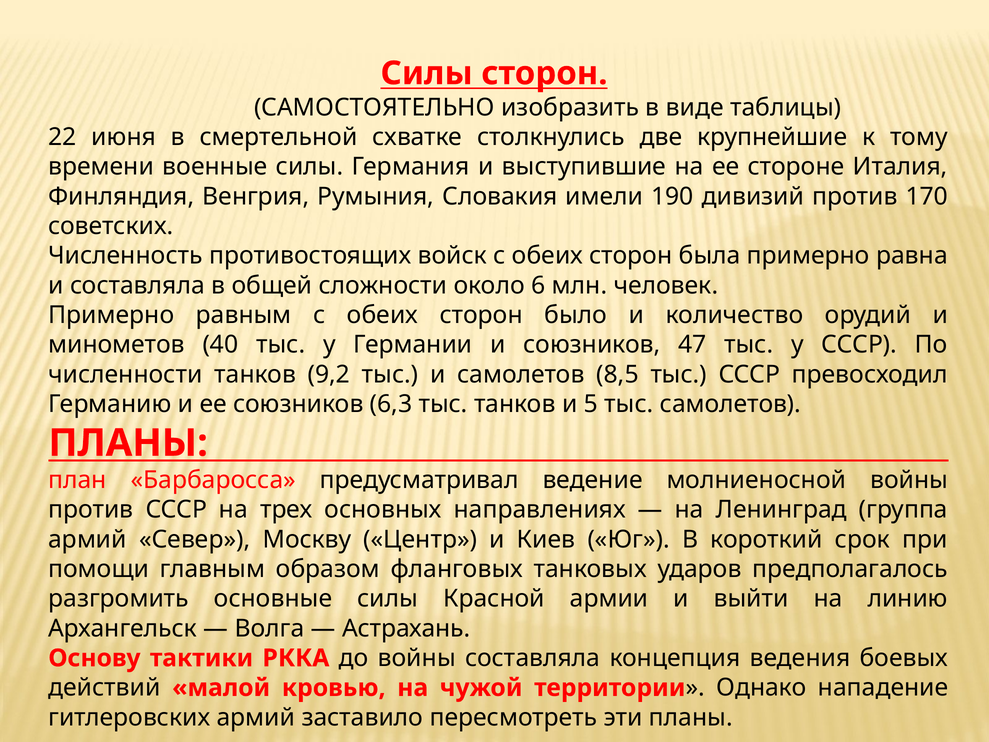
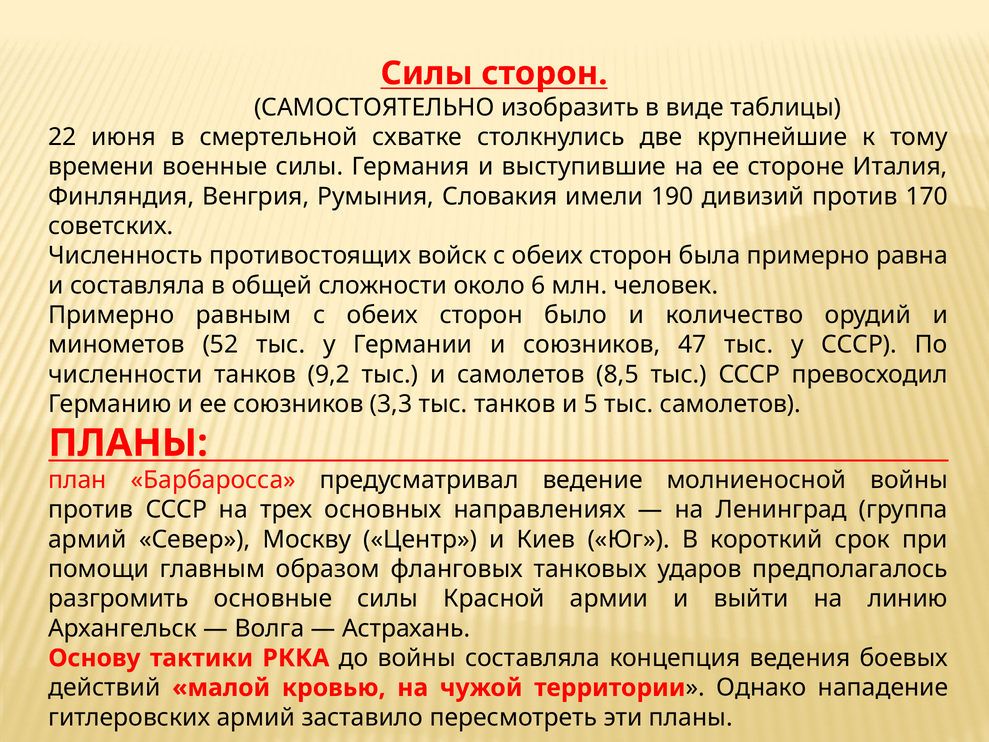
40: 40 -> 52 (220, 345)
6,3: 6,3 -> 3,3 (391, 404)
